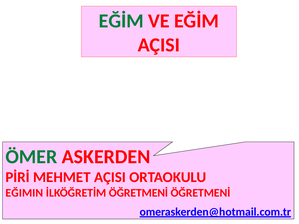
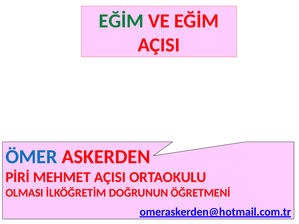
ÖMER colour: green -> blue (31, 157)
EĞIMIN: EĞIMIN -> OLMASI (24, 193)
İLKÖĞRETİM ÖĞRETMENİ: ÖĞRETMENİ -> DOĞRUNUN (138, 193)
